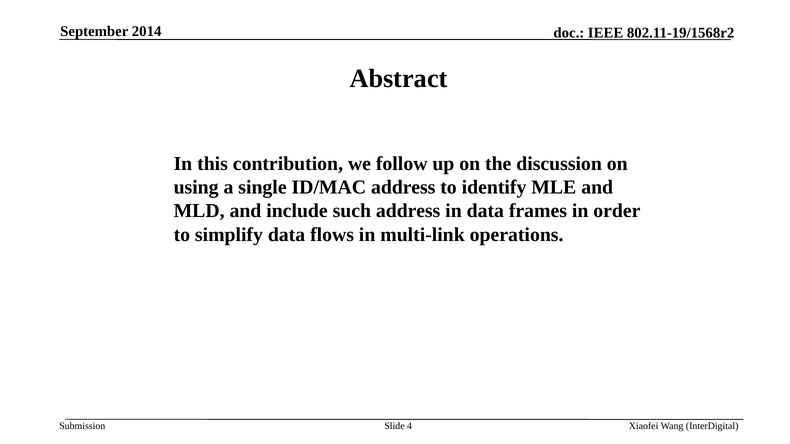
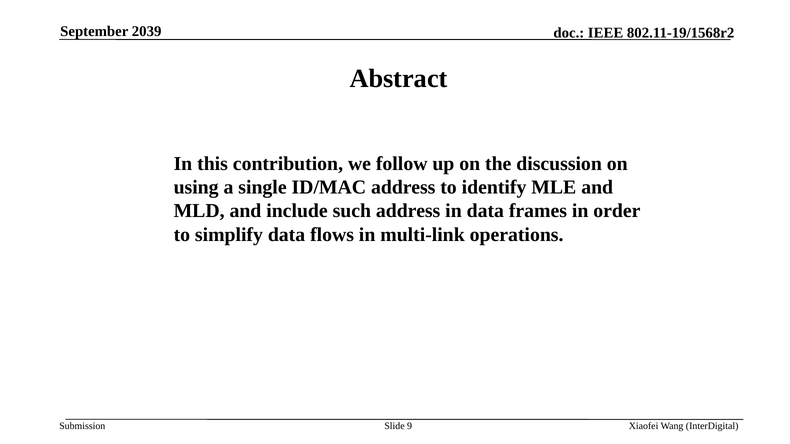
2014: 2014 -> 2039 (147, 31)
4: 4 -> 9 (410, 426)
